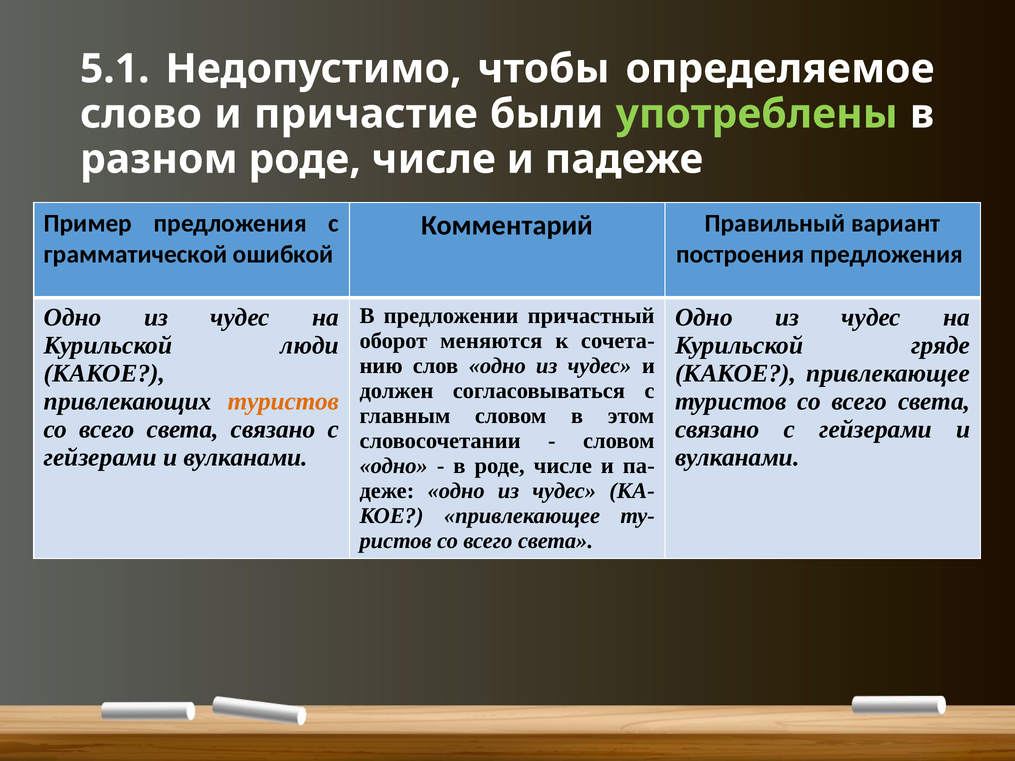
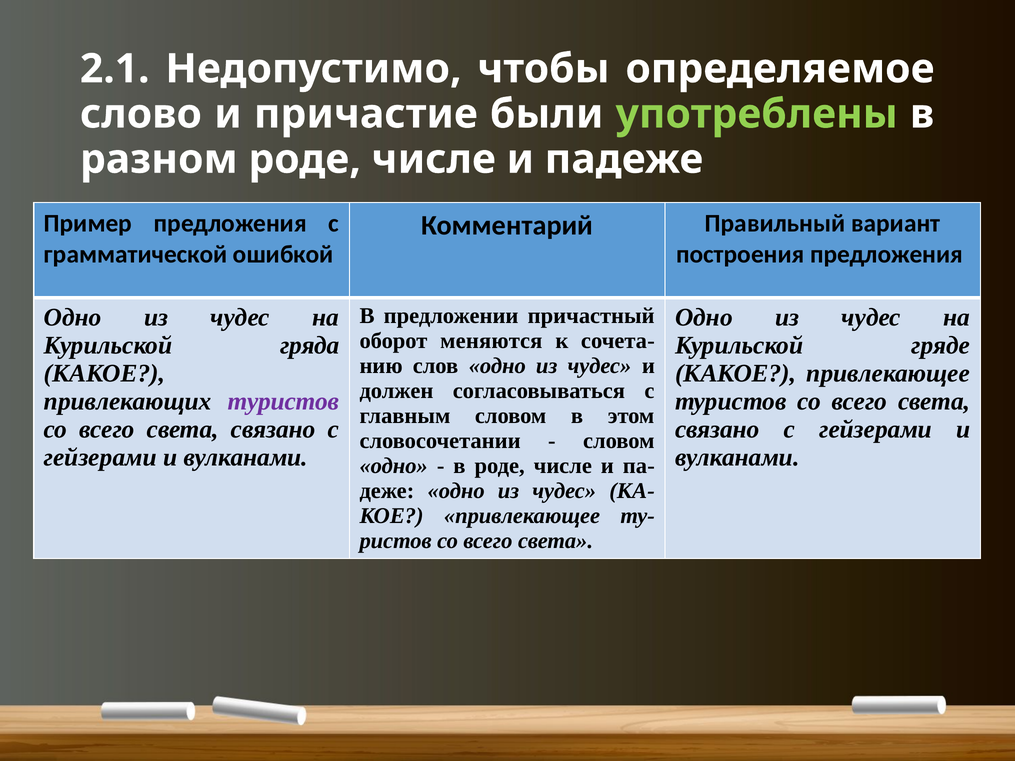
5.1: 5.1 -> 2.1 (115, 69)
люди: люди -> гряда (310, 345)
туристов colour: orange -> purple (283, 402)
